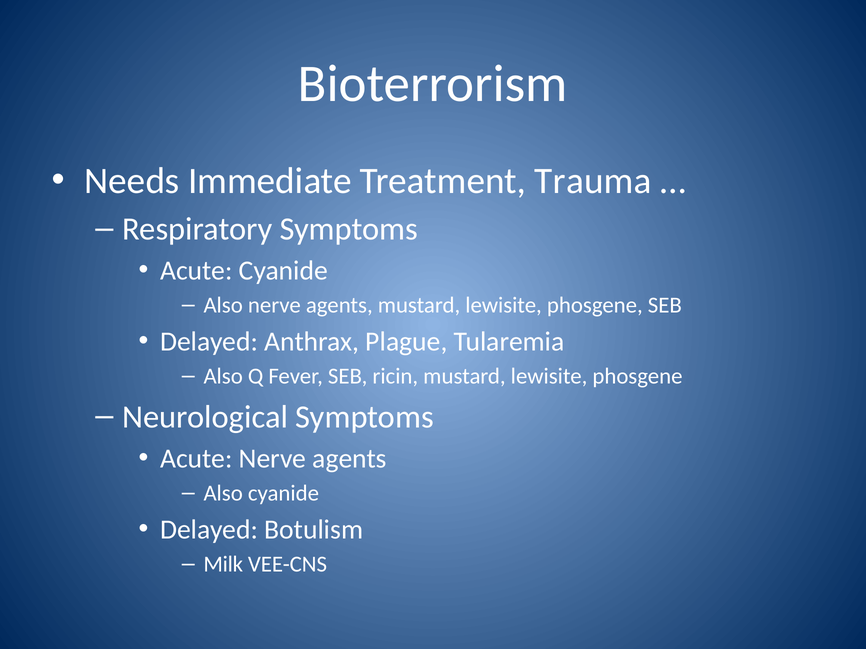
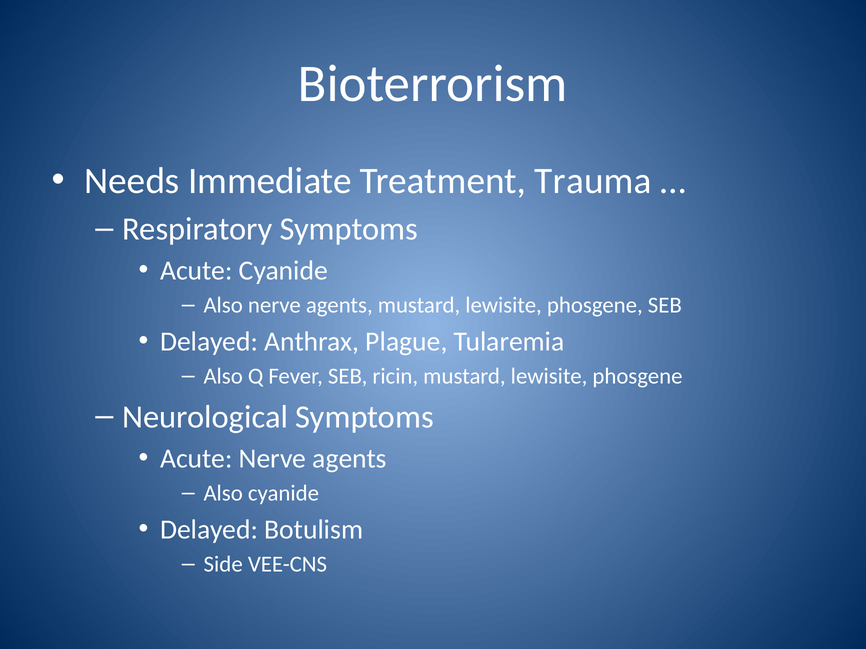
Milk: Milk -> Side (223, 565)
